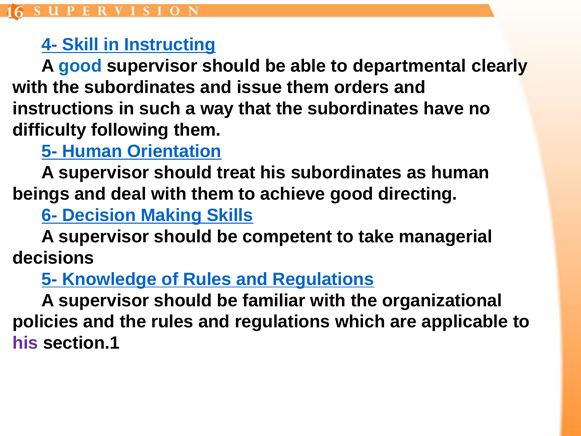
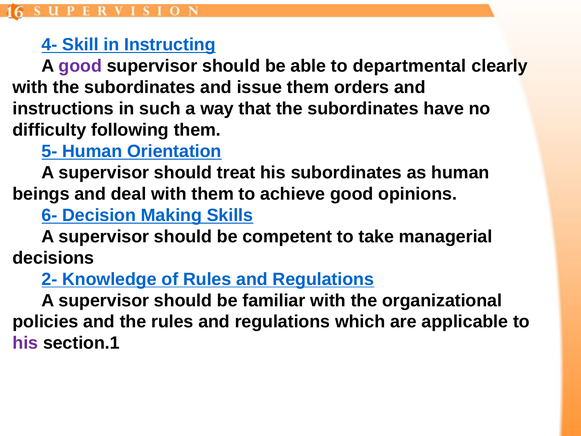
good colour: blue -> purple (80, 66)
directing: directing -> opinions (418, 194)
5-: 5- -> 2- (49, 279)
